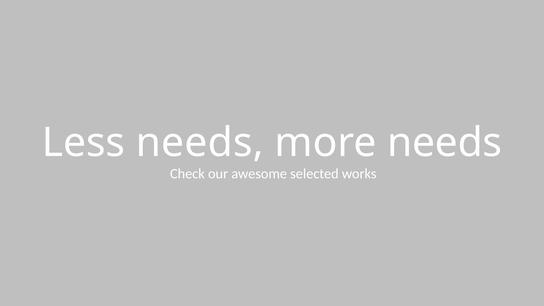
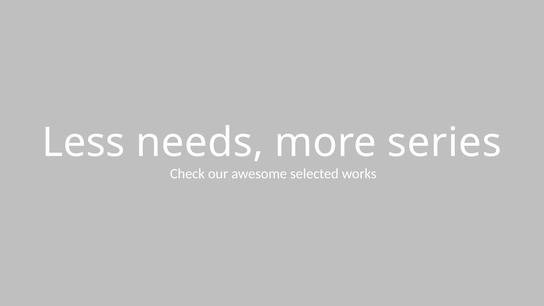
more needs: needs -> series (444, 143)
